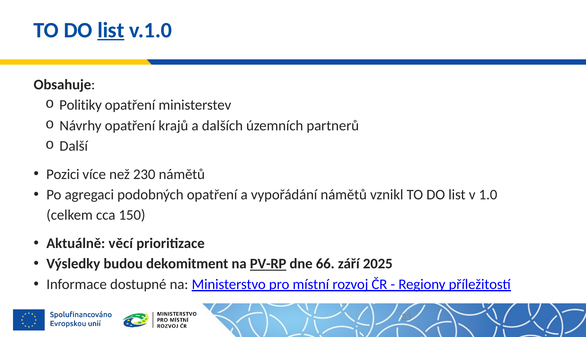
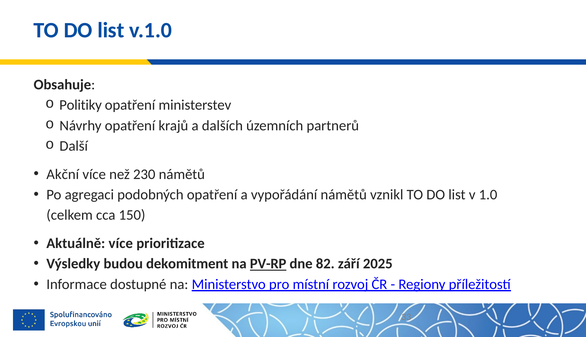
list underline: present -> none (111, 30)
Pozici: Pozici -> Akční (63, 174)
Aktuálně věcí: věcí -> více (121, 244)
66: 66 -> 82 (325, 264)
